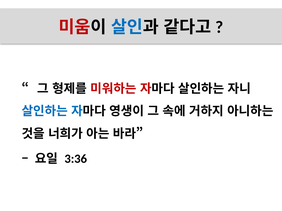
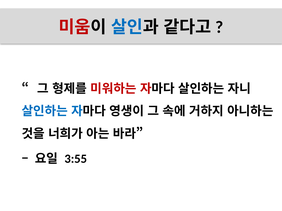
3:36: 3:36 -> 3:55 (76, 159)
